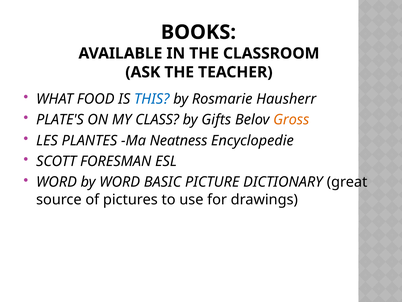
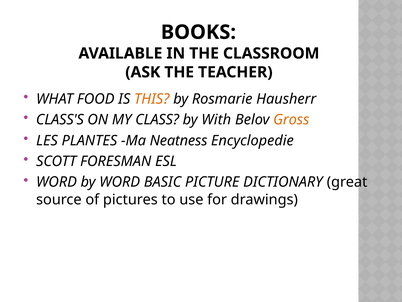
THIS colour: blue -> orange (152, 99)
PLATE'S: PLATE'S -> CLASS'S (60, 120)
Gifts: Gifts -> With (216, 120)
